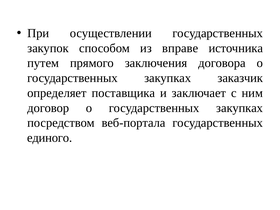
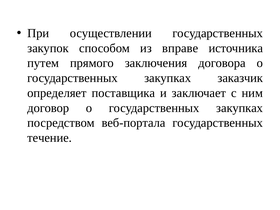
единого: единого -> течение (50, 138)
